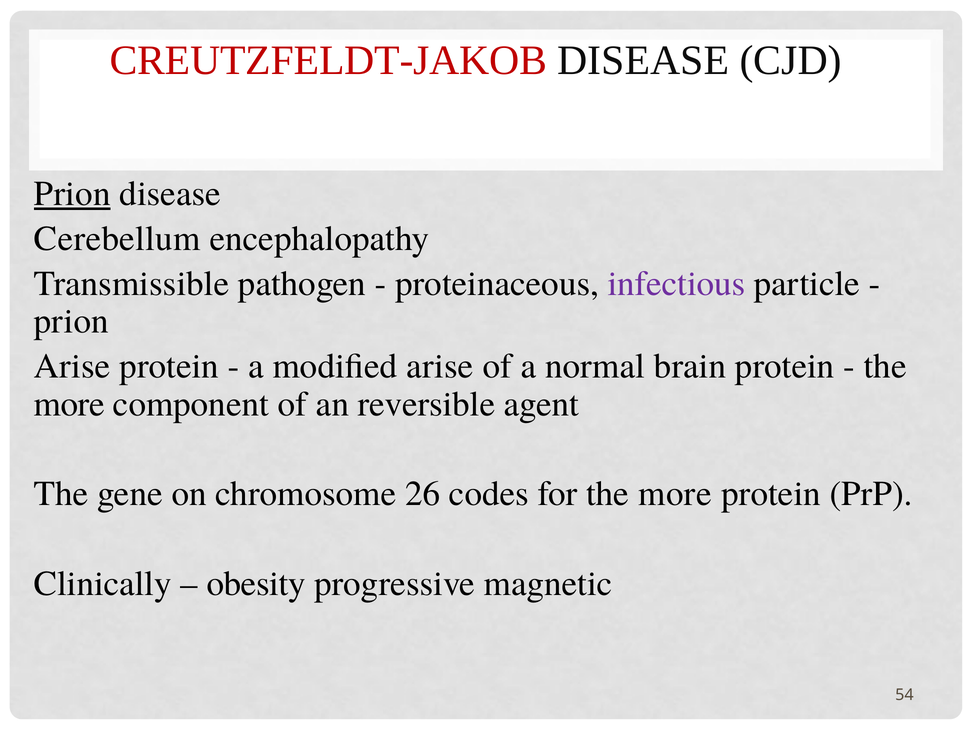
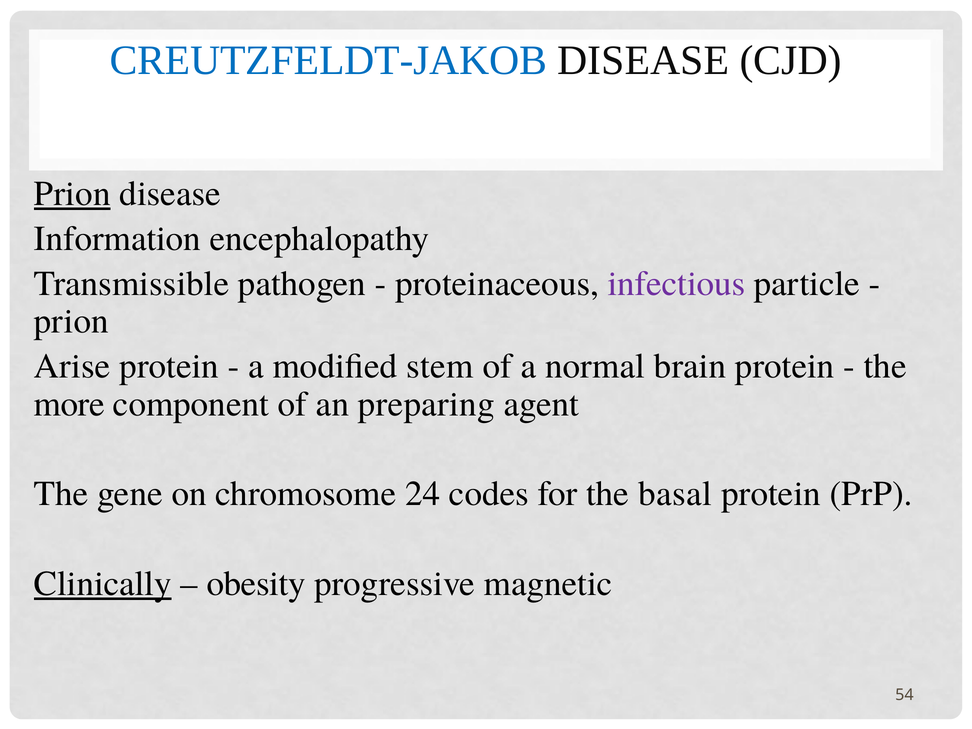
CREUTZFELDT-JAKOB colour: red -> blue (328, 60)
Cerebellum: Cerebellum -> Information (117, 239)
modified arise: arise -> stem (440, 366)
reversible: reversible -> preparing (426, 404)
26: 26 -> 24 (423, 494)
for the more: more -> basal (675, 494)
Clinically underline: none -> present (103, 584)
